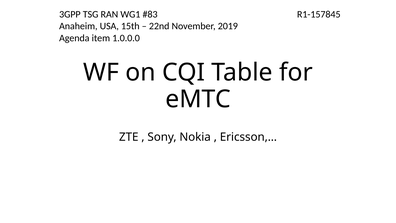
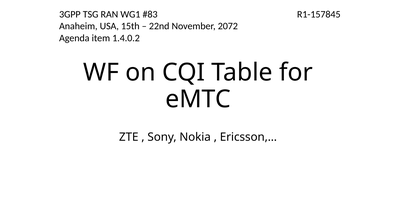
2019: 2019 -> 2072 (228, 26)
1.0.0.0: 1.0.0.0 -> 1.4.0.2 (126, 38)
